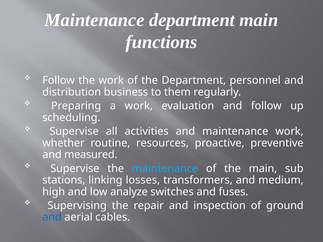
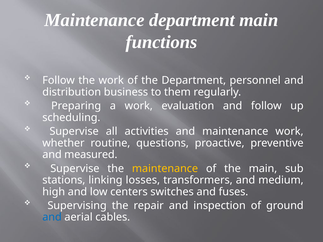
resources: resources -> questions (163, 143)
maintenance colour: light blue -> yellow (165, 169)
analyze: analyze -> centers (129, 192)
